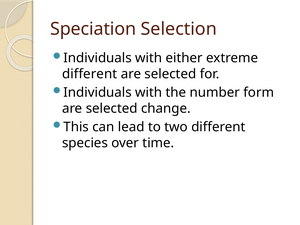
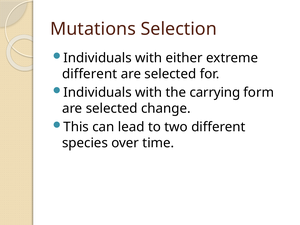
Speciation: Speciation -> Mutations (93, 29)
number: number -> carrying (215, 92)
